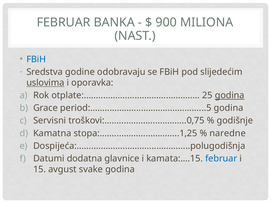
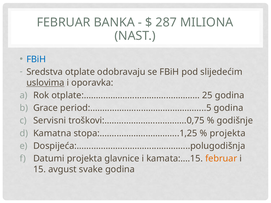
900: 900 -> 287 (166, 22)
Sredstva godine: godine -> otplate (80, 72)
godina underline: present -> none (230, 95)
naredne: naredne -> projekta (228, 133)
Datumi dodatna: dodatna -> projekta (84, 159)
februar colour: blue -> orange (221, 159)
